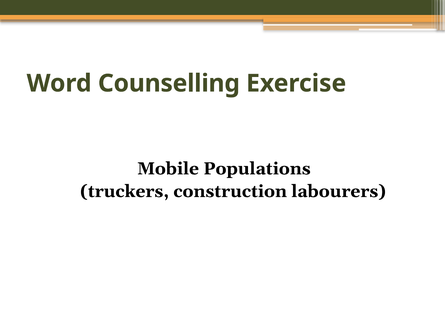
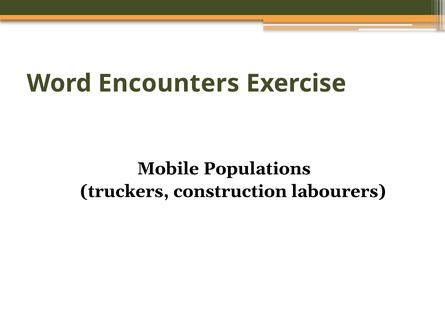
Counselling: Counselling -> Encounters (169, 83)
